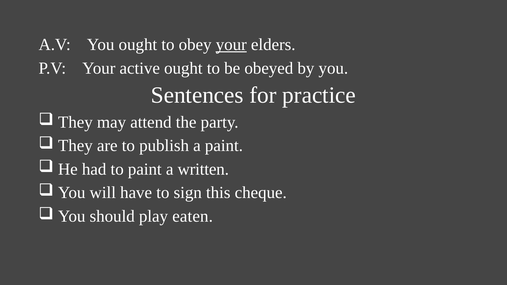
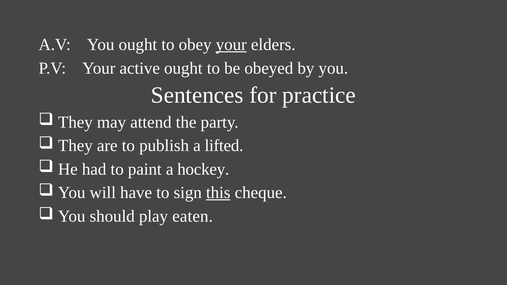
a paint: paint -> lifted (224, 146)
written: written -> hockey (203, 169)
this underline: none -> present (218, 193)
